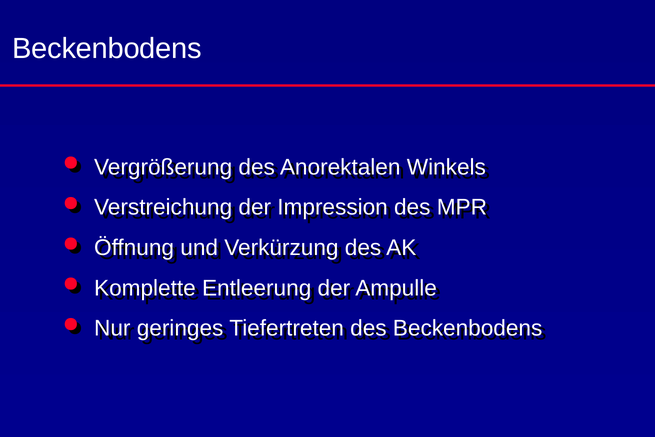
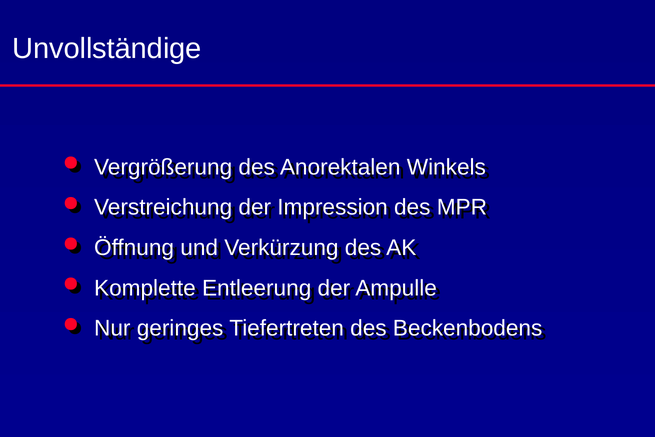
Beckenbodens: Beckenbodens -> Unvollständige (107, 49)
